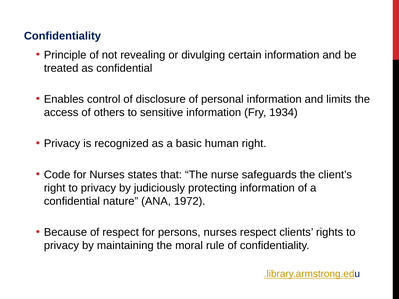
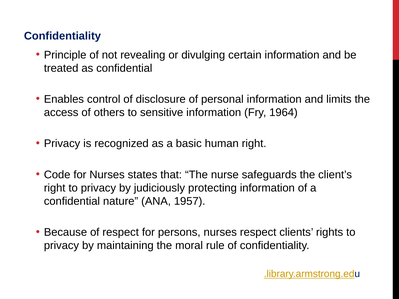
1934: 1934 -> 1964 (283, 113)
1972: 1972 -> 1957 (190, 201)
